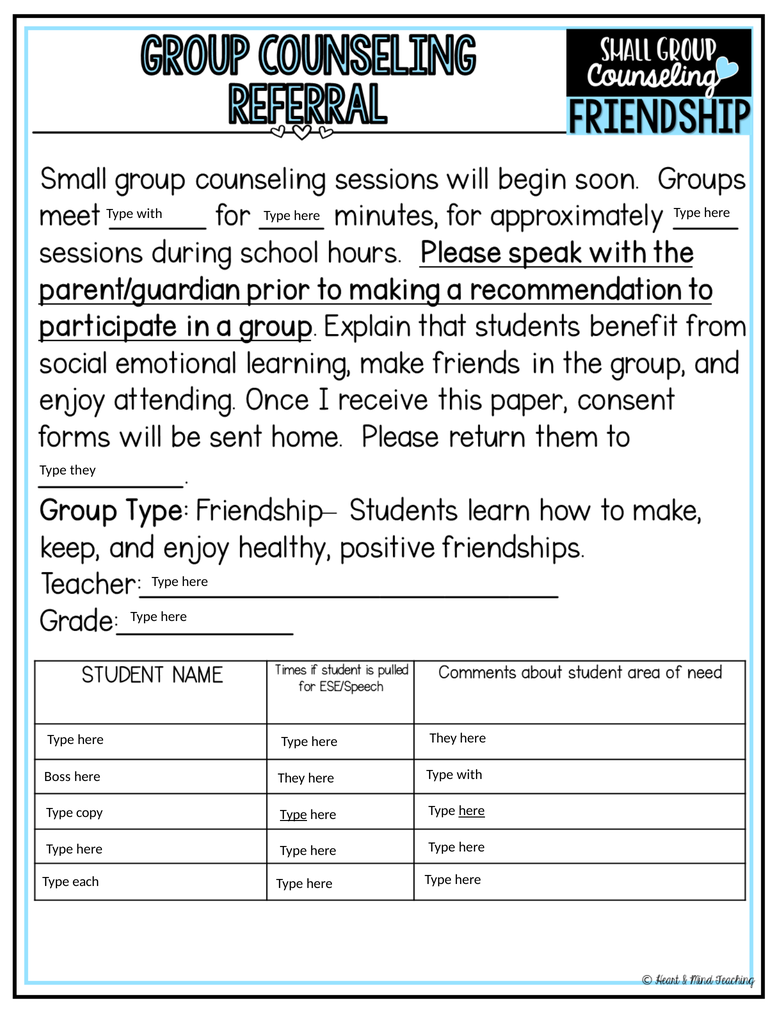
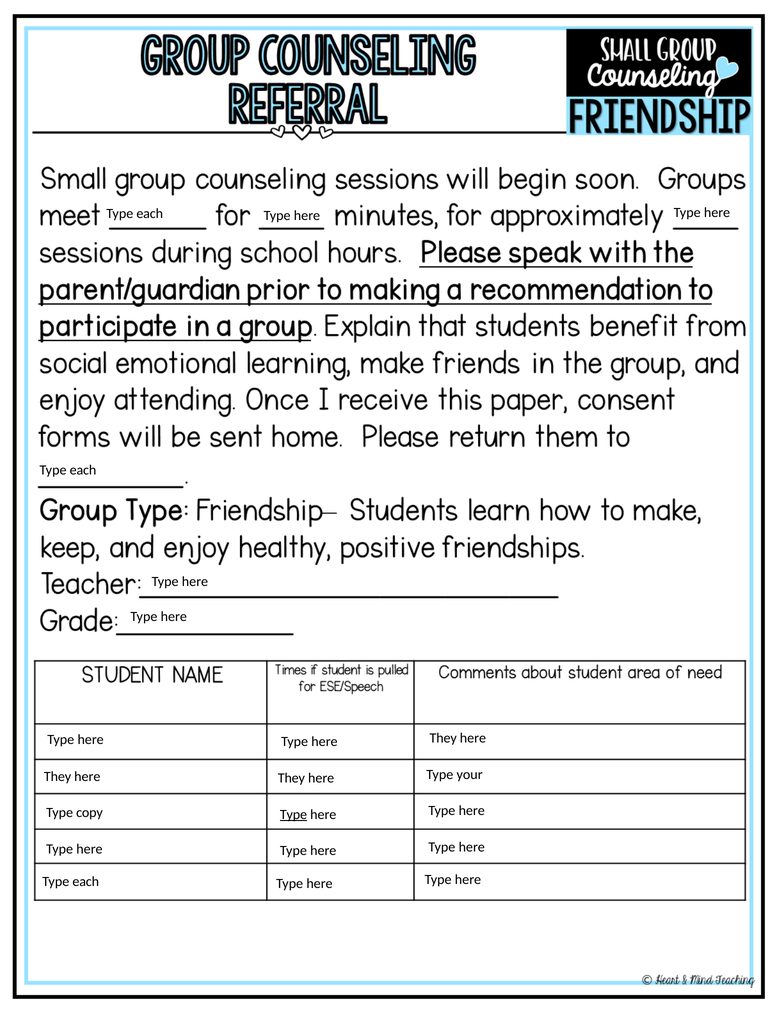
with: with -> each (150, 214)
they: they -> each (83, 470)
with: with -> your (470, 775)
Boss: Boss -> They (58, 777)
here underline: present -> none (472, 811)
